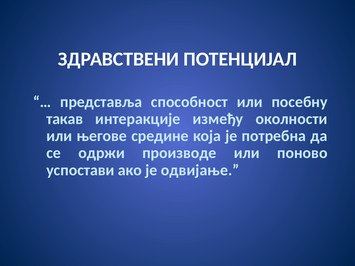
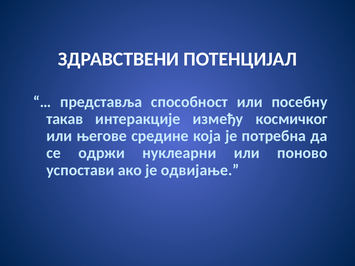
околности: околности -> космичког (292, 119)
производе: производе -> нуклеарни (179, 153)
